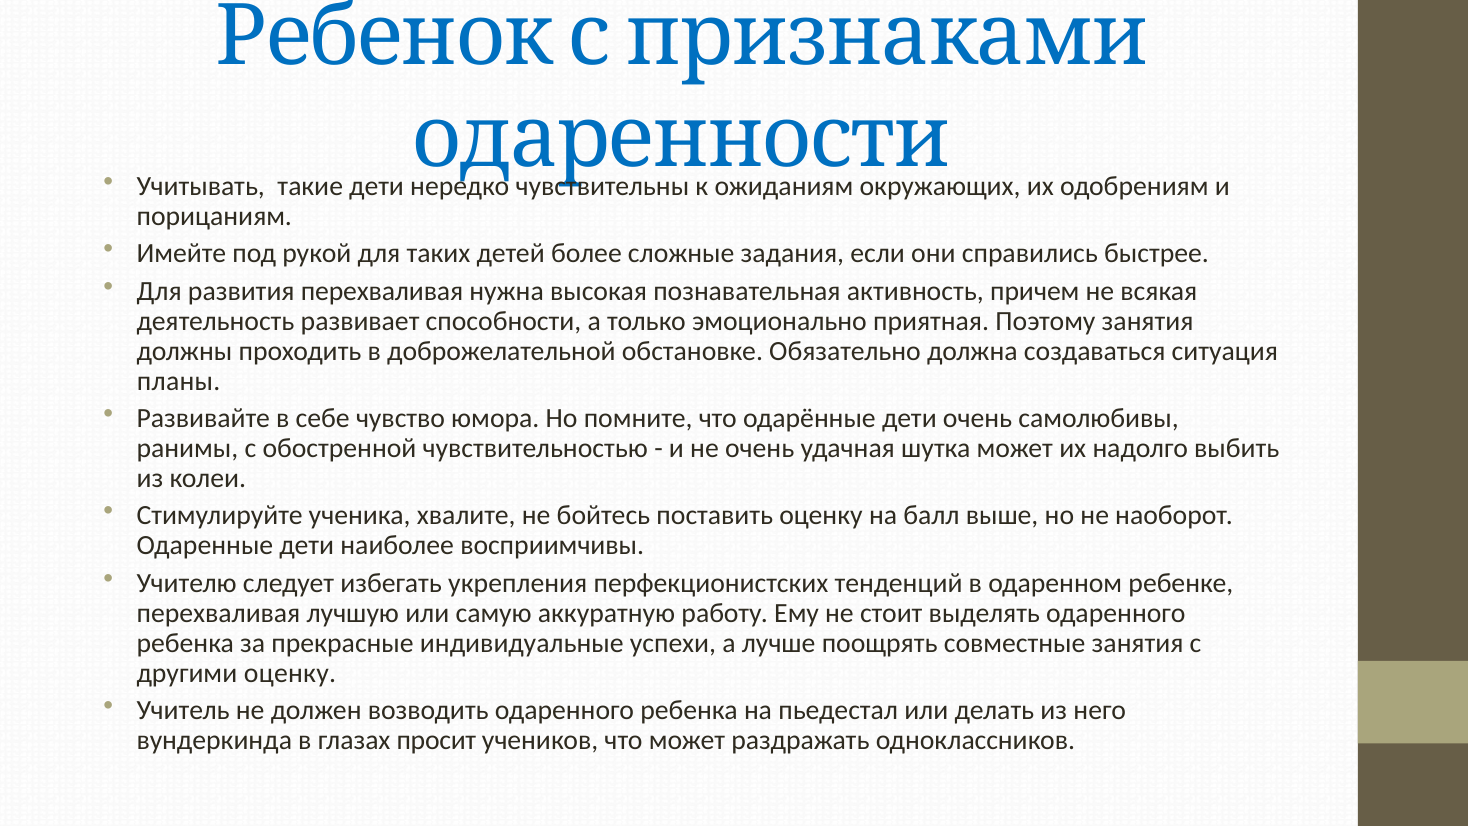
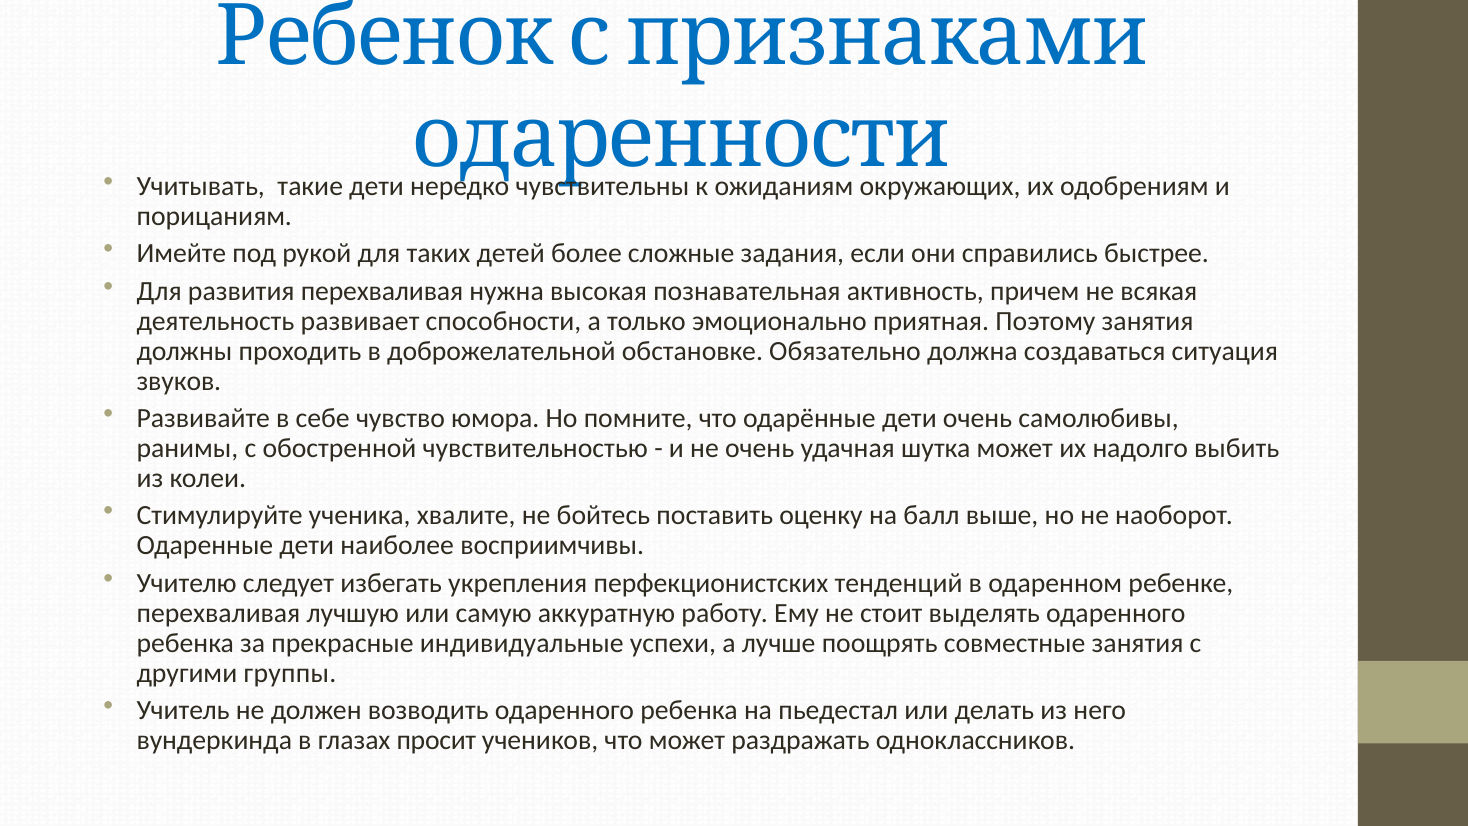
планы: планы -> звуков (179, 381)
другими оценку: оценку -> группы (290, 673)
